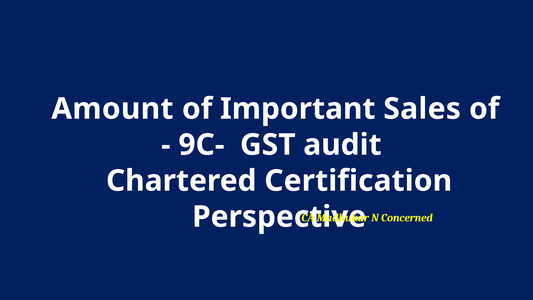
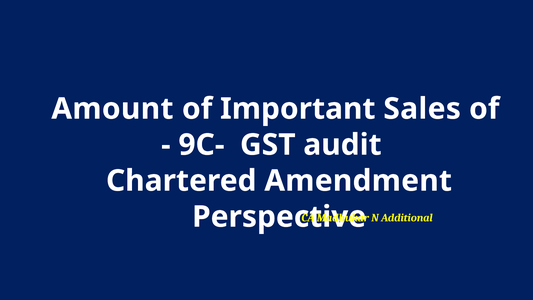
Certification: Certification -> Amendment (358, 181)
Concerned: Concerned -> Additional (407, 218)
